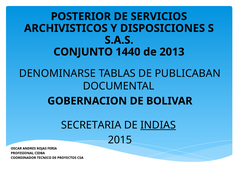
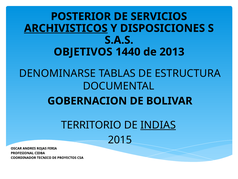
ARCHIVISTICOS underline: none -> present (66, 28)
CONJUNTO: CONJUNTO -> OBJETIVOS (83, 52)
PUBLICABAN: PUBLICABAN -> ESTRUCTURA (188, 73)
SECRETARIA: SECRETARIA -> TERRITORIO (91, 125)
